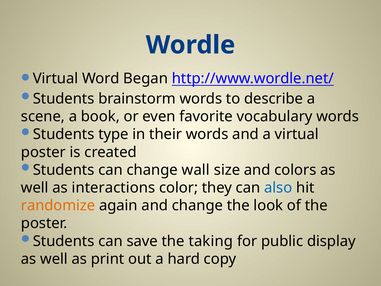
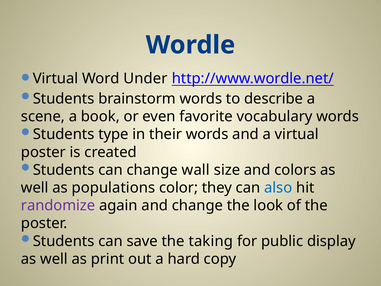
Began: Began -> Under (146, 78)
interactions: interactions -> populations (113, 188)
randomize colour: orange -> purple (58, 205)
